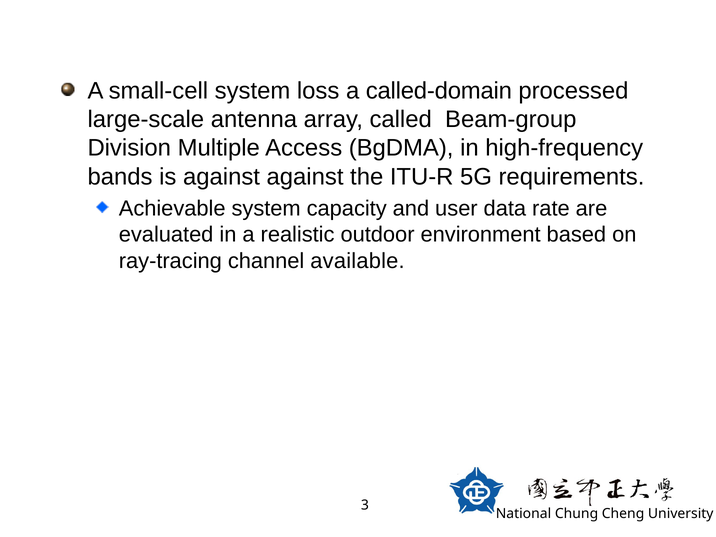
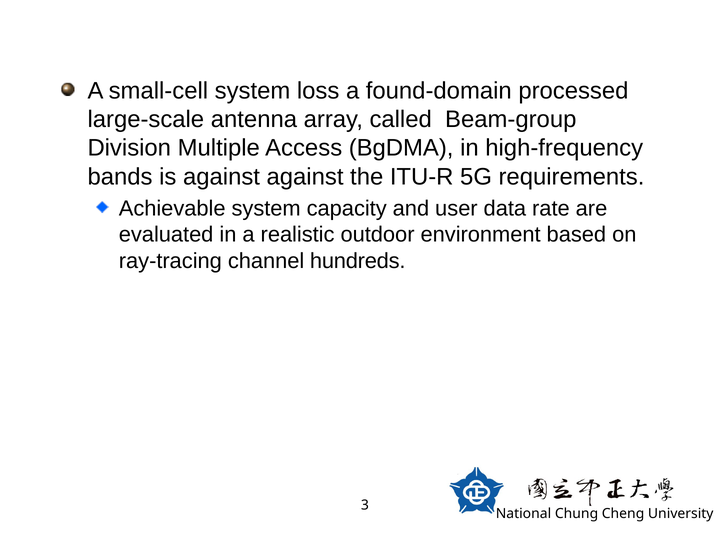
called-domain: called-domain -> found-domain (439, 91)
available: available -> hundreds (358, 261)
